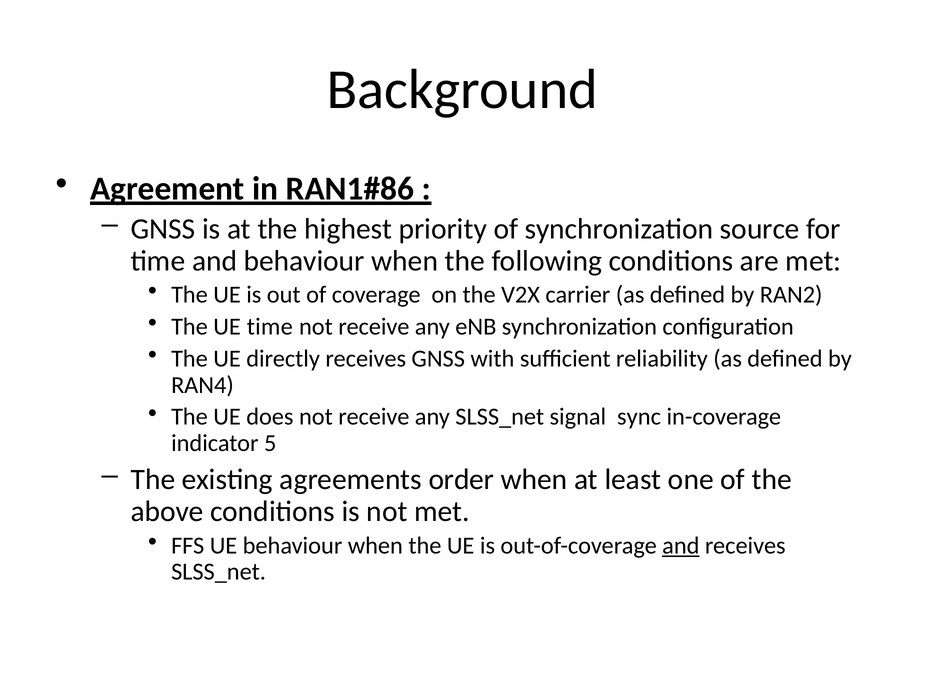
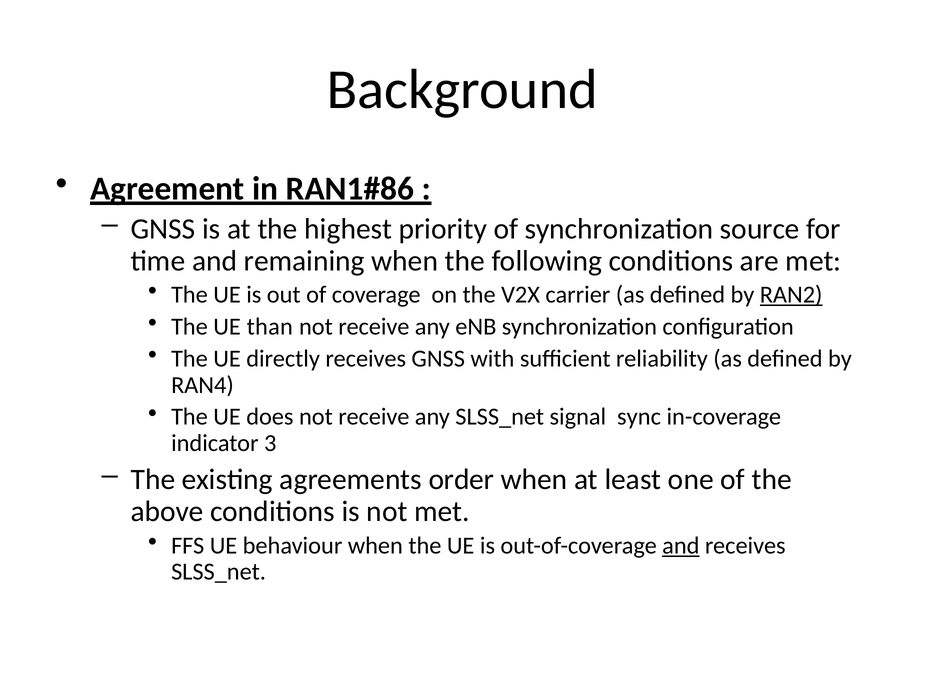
and behaviour: behaviour -> remaining (304, 261)
RAN2 underline: none -> present (791, 295)
UE time: time -> than (270, 327)
5: 5 -> 3 (270, 443)
